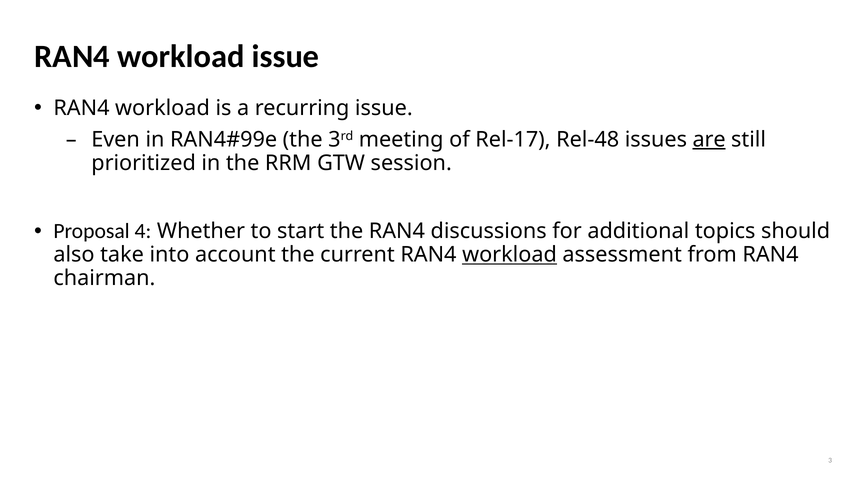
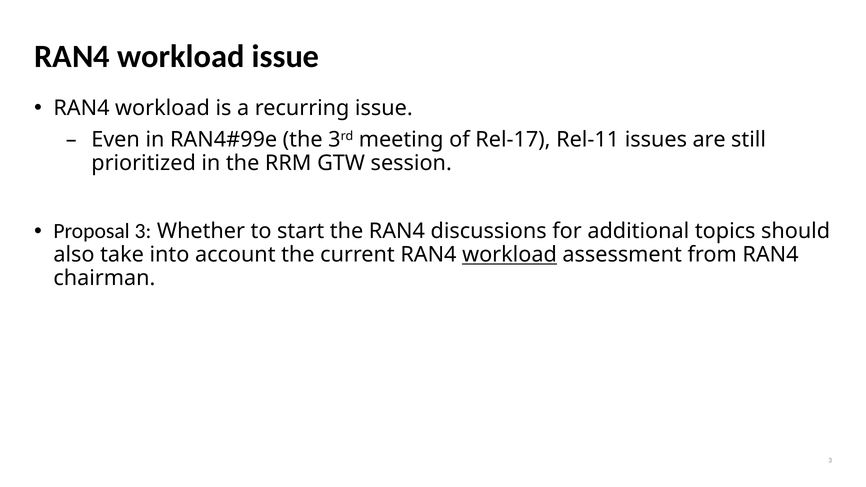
Rel-48: Rel-48 -> Rel-11 (588, 140)
are underline: present -> none (709, 140)
Proposal 4: 4 -> 3 (143, 231)
